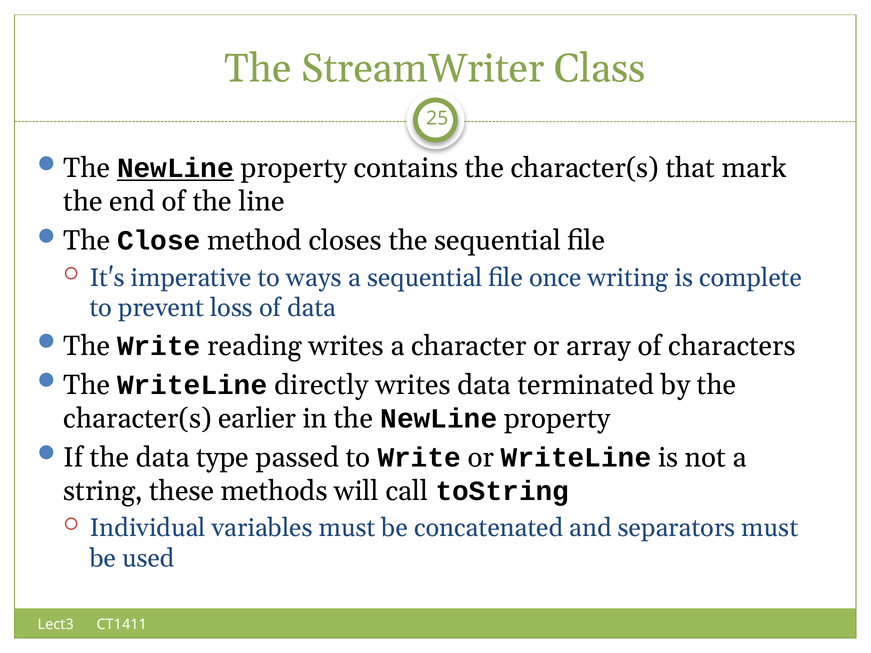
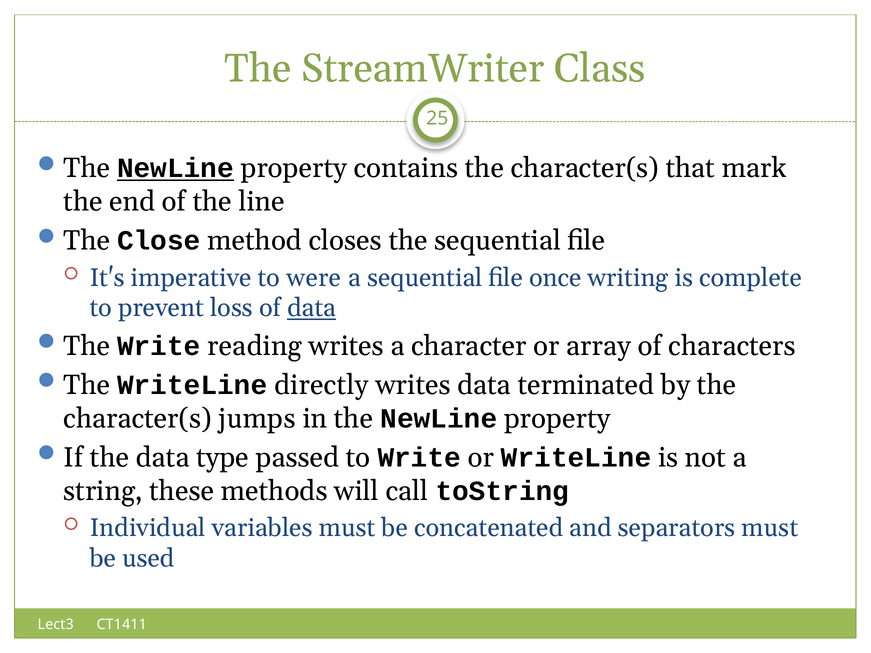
ways: ways -> were (314, 278)
data underline: none -> present (312, 308)
earlier: earlier -> jumps (257, 419)
